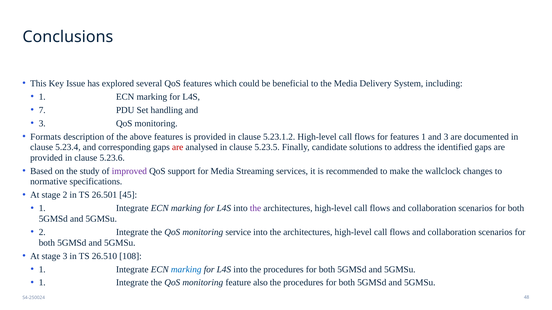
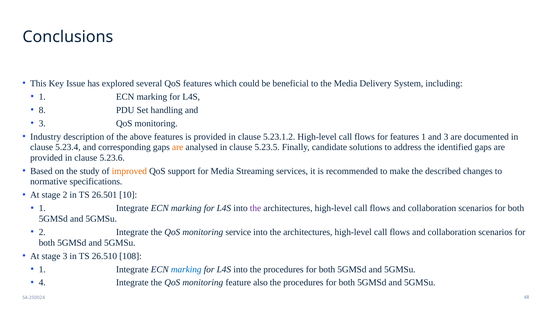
7: 7 -> 8 (42, 110)
Formats: Formats -> Industry (46, 137)
are colour: red -> orange (178, 147)
improved colour: purple -> orange (129, 171)
wallclock: wallclock -> described (443, 171)
45: 45 -> 10 (128, 195)
1: 1 -> 4 (42, 283)
